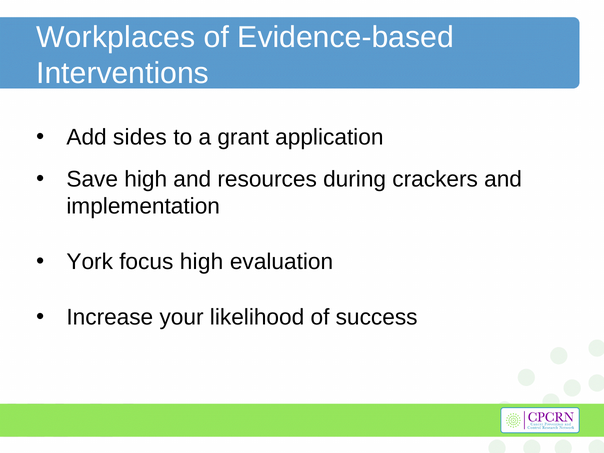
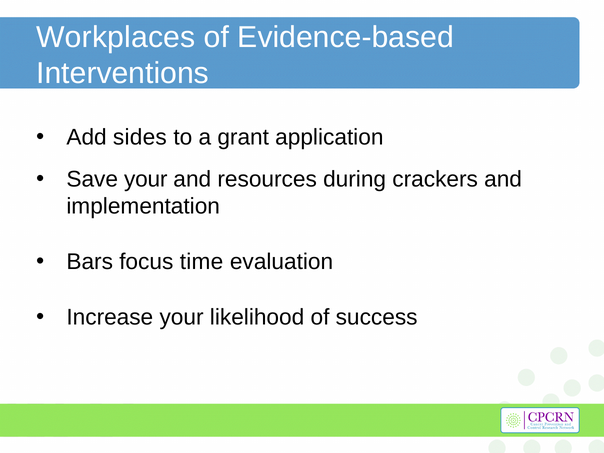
Save high: high -> your (146, 179)
York: York -> Bars (90, 262)
focus high: high -> time (202, 262)
